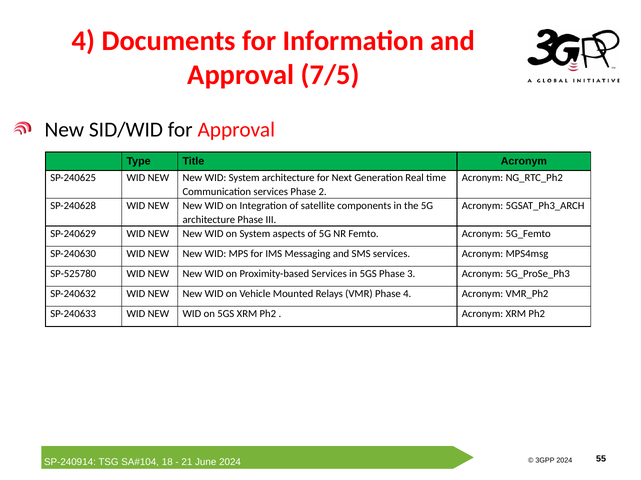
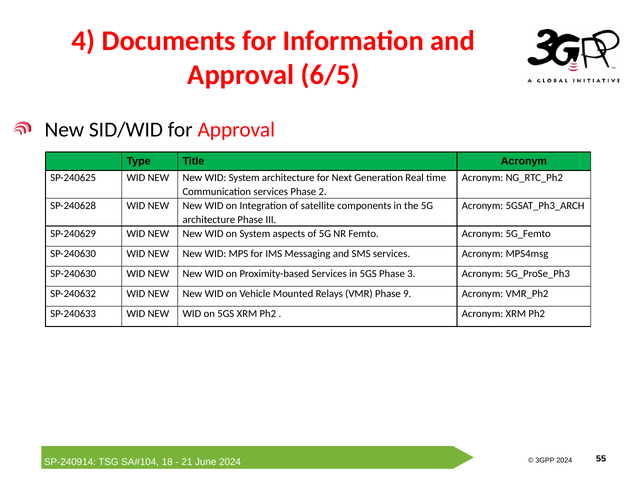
7/5: 7/5 -> 6/5 (330, 75)
SP-525780: SP-525780 -> SP-240630 (73, 274)
Phase 4: 4 -> 9 (407, 294)
